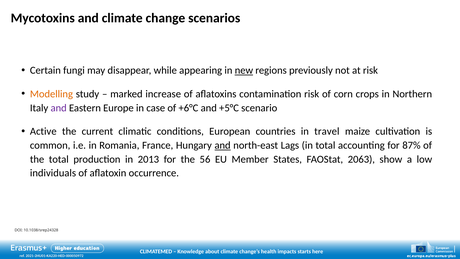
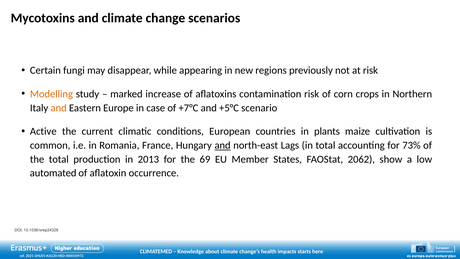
new underline: present -> none (244, 70)
and colour: purple -> orange (59, 108)
+6°C: +6°C -> +7°C (188, 108)
travel: travel -> plants (327, 131)
87%: 87% -> 73% (411, 145)
56: 56 -> 69 (205, 159)
2063: 2063 -> 2062 (361, 159)
individuals: individuals -> automated (53, 173)
